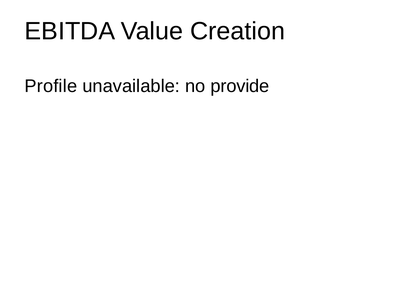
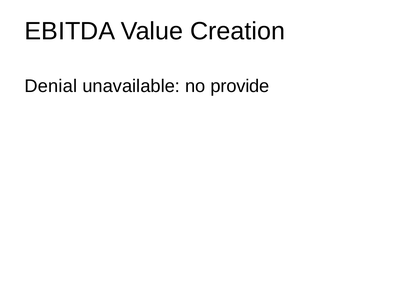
Profile: Profile -> Denial (51, 86)
